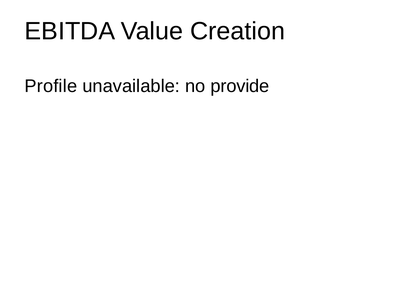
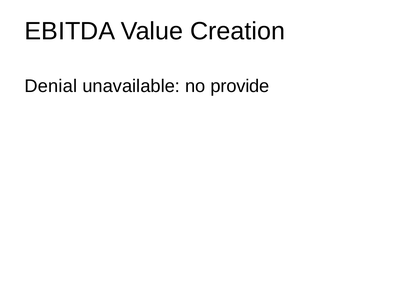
Profile: Profile -> Denial (51, 86)
